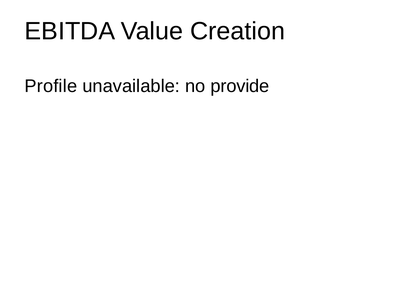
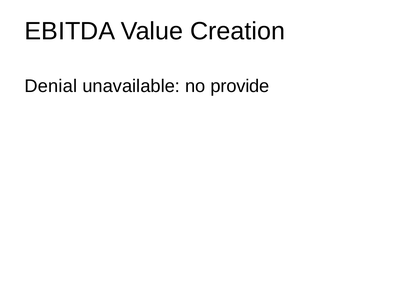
Profile: Profile -> Denial (51, 86)
